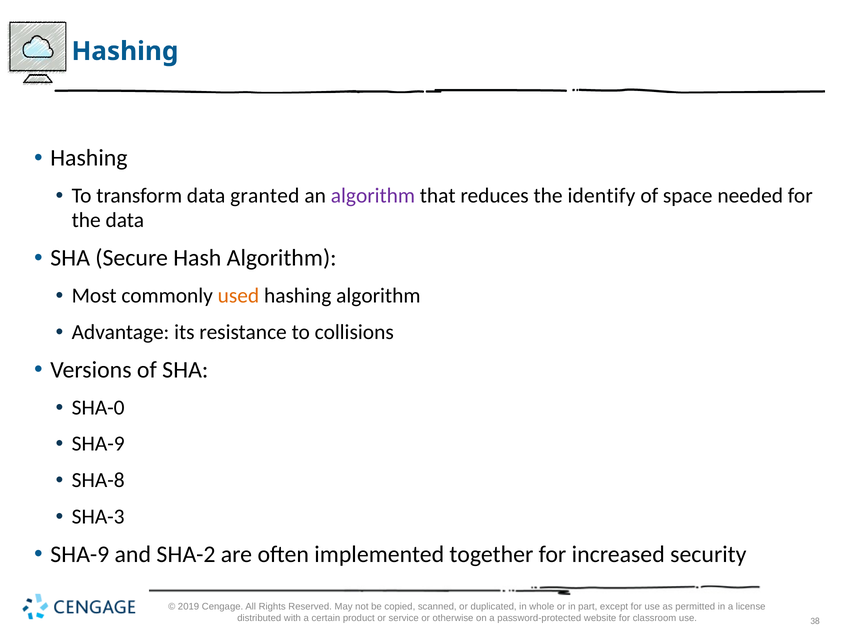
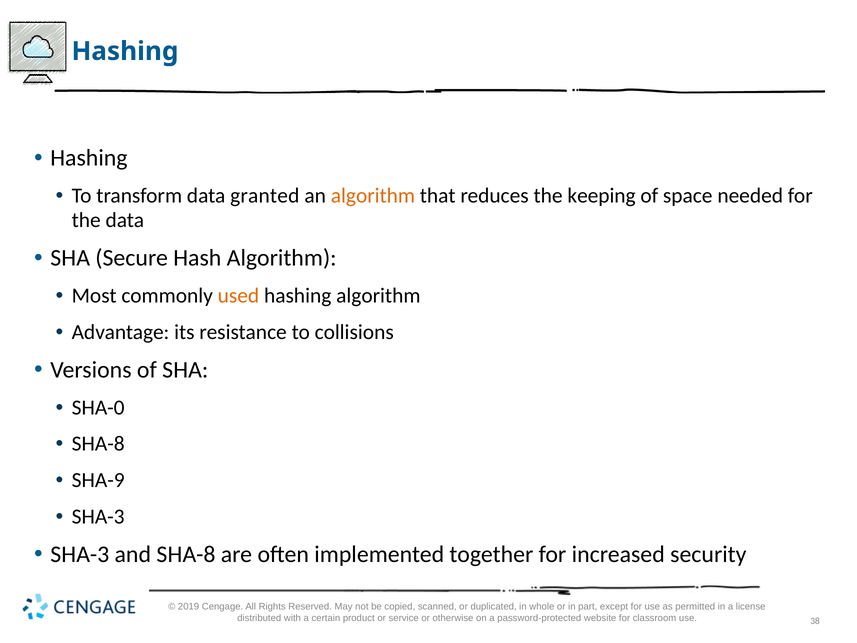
algorithm colour: purple -> orange (373, 196)
identify: identify -> keeping (602, 196)
A-9: A-9 -> A-8 (110, 444)
A-8: A-8 -> A-9 (110, 480)
A-9: A-9 -> A-3 (93, 554)
and S H A-2: A-2 -> A-8 (199, 554)
